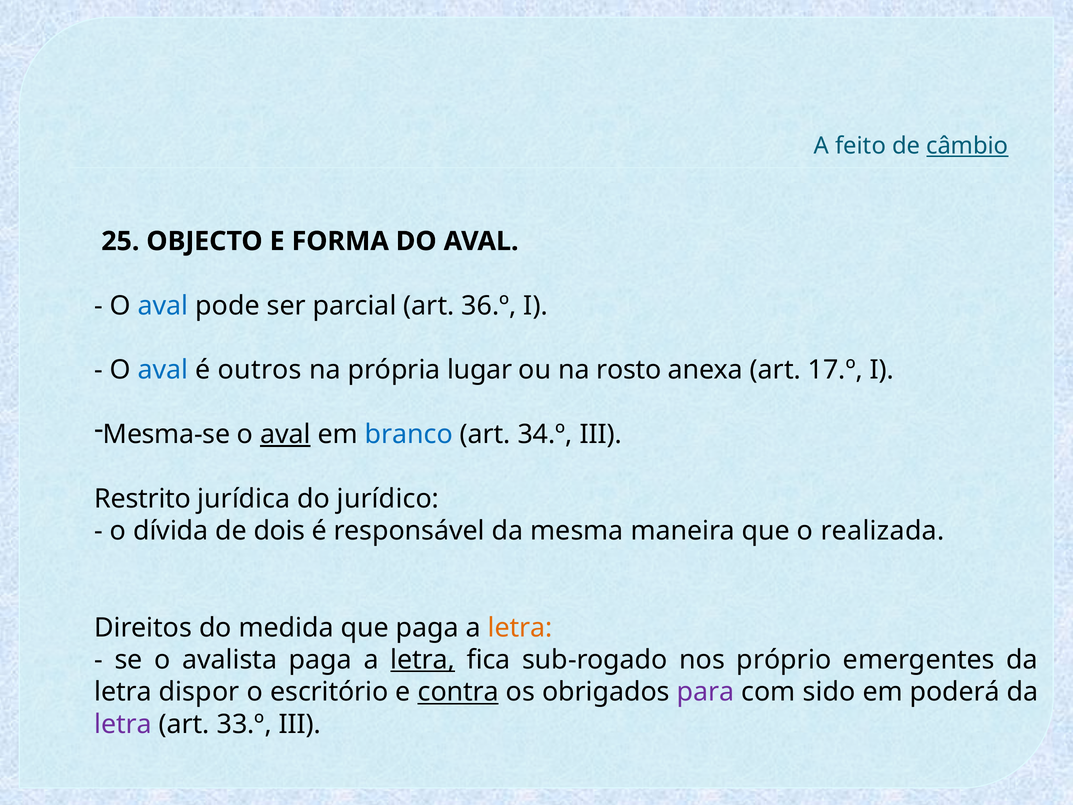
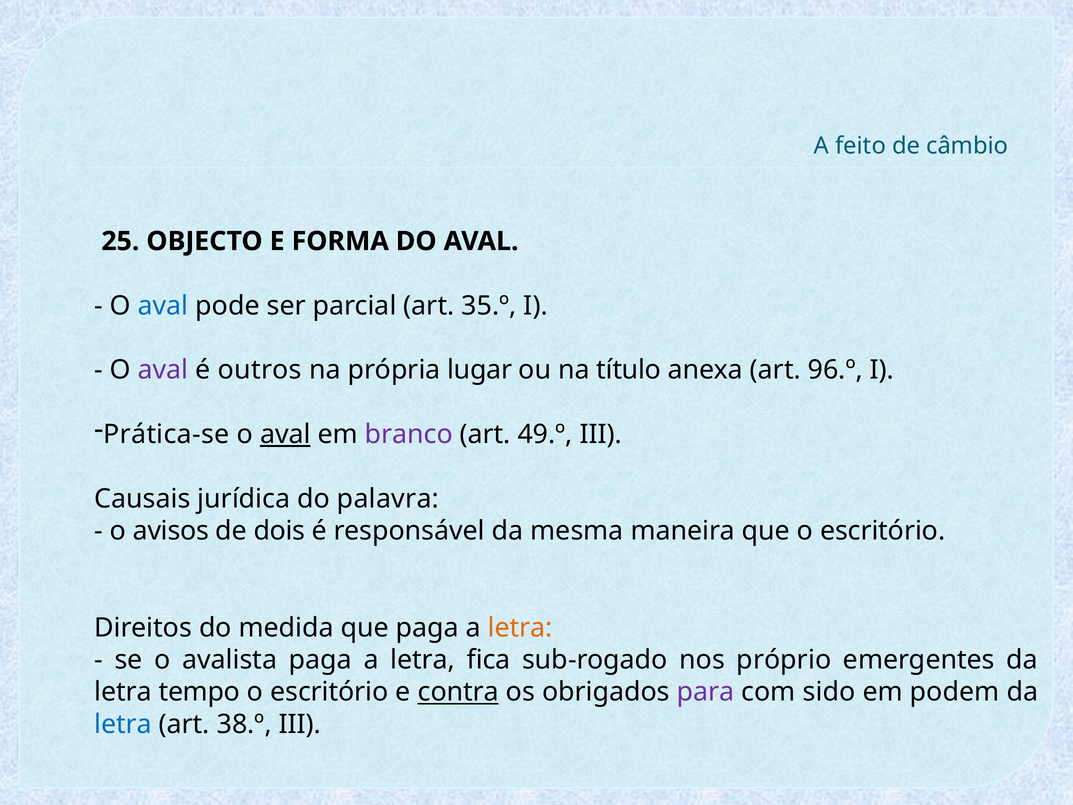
câmbio underline: present -> none (967, 146)
36.º: 36.º -> 35.º (489, 306)
aval colour: blue -> purple (163, 370)
rosto: rosto -> título (629, 370)
17.º: 17.º -> 96.º (835, 370)
Mesma-se: Mesma-se -> Prática-se (166, 434)
branco colour: blue -> purple (409, 434)
34.º: 34.º -> 49.º (545, 434)
Restrito: Restrito -> Causais (142, 499)
jurídico: jurídico -> palavra (388, 499)
dívida: dívida -> avisos (171, 531)
que o realizada: realizada -> escritório (883, 531)
letra underline: present -> none (423, 660)
dispor: dispor -> tempo (199, 692)
poderá: poderá -> podem (955, 692)
letra colour: purple -> blue (123, 724)
33.º: 33.º -> 38.º (244, 724)
